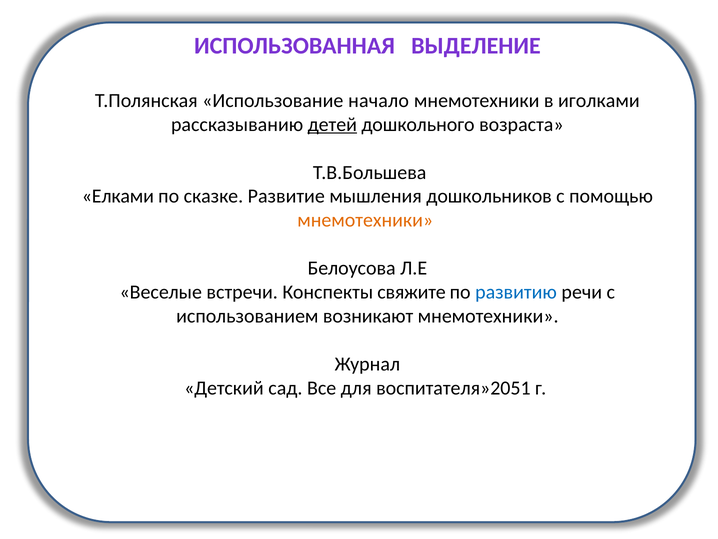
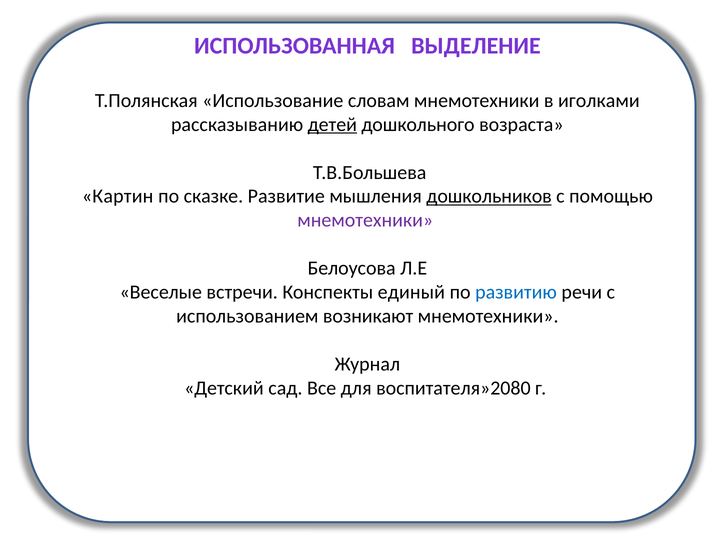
начало: начало -> словам (379, 100)
Елками: Елками -> Картин (118, 196)
дошкольников underline: none -> present (489, 196)
мнемотехники colour: orange -> purple (365, 220)
свяжите: свяжите -> единый (411, 292)
воспитателя»2051: воспитателя»2051 -> воспитателя»2080 (453, 388)
